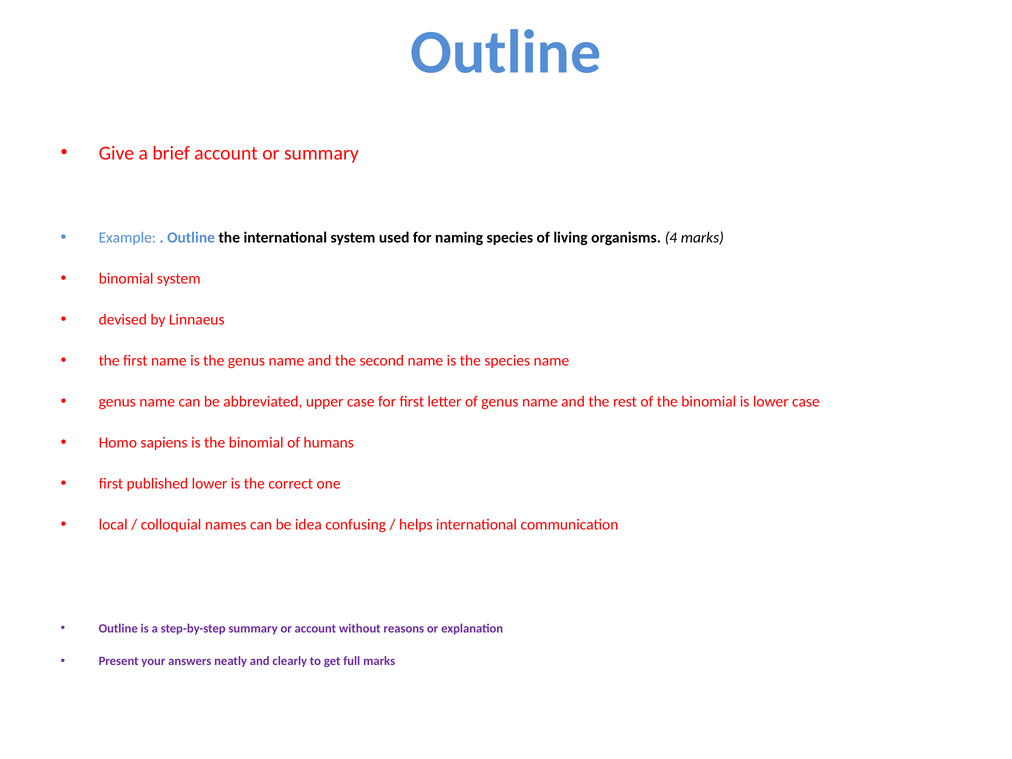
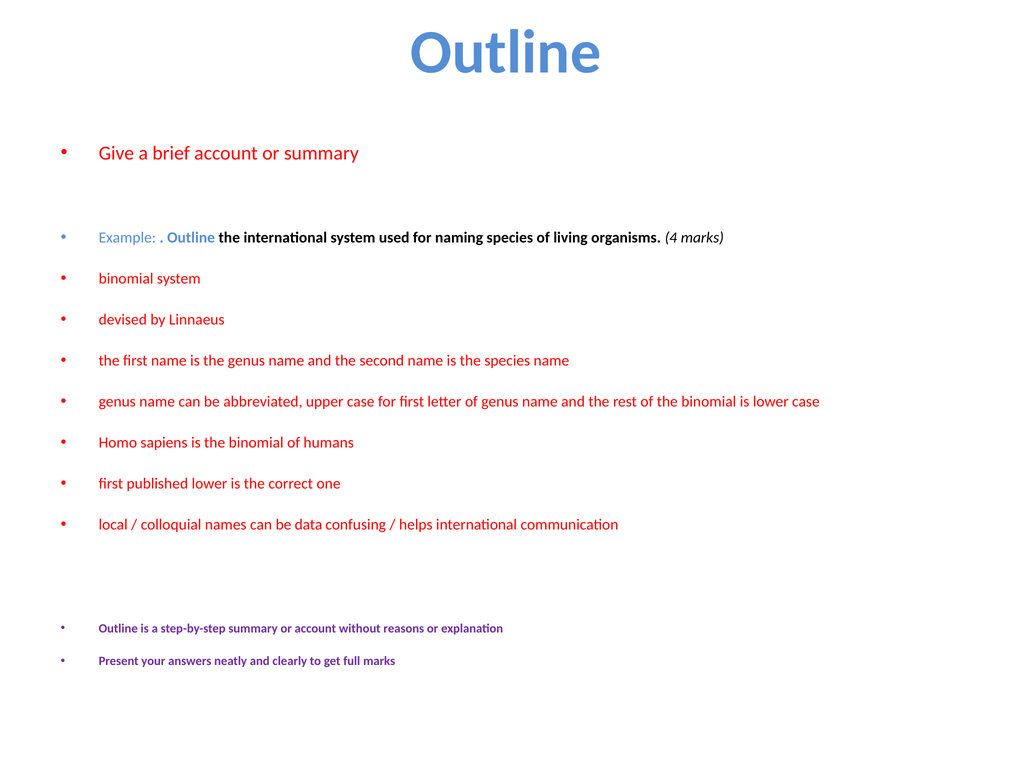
idea: idea -> data (308, 525)
